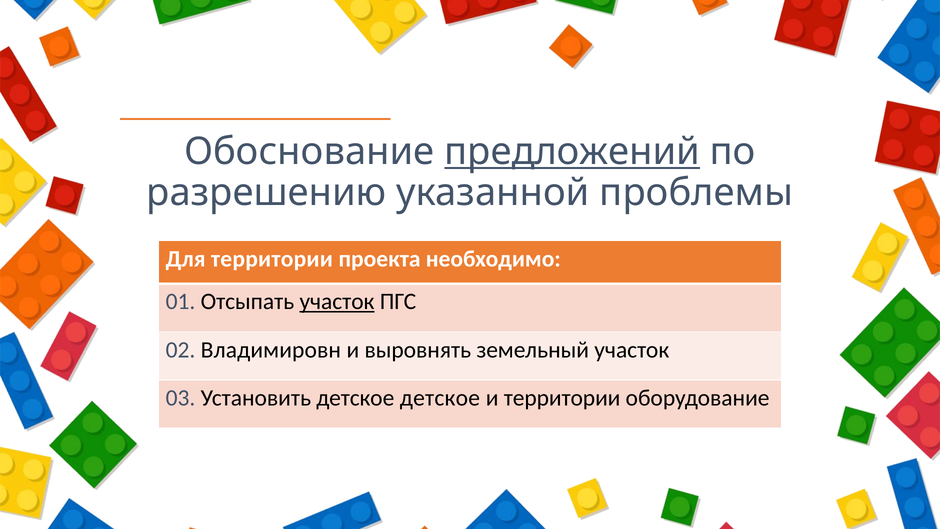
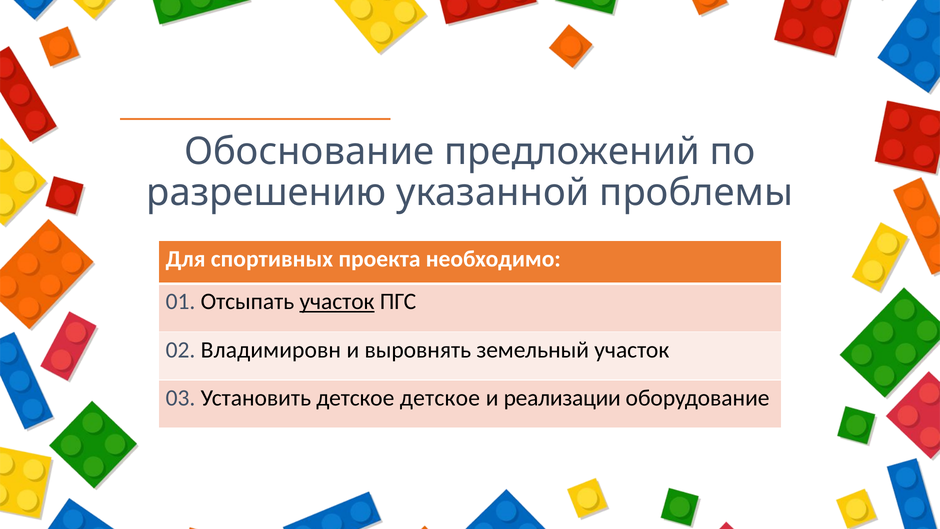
предложений underline: present -> none (572, 151)
Для территории: территории -> спортивных (272, 259)
и территории: территории -> реализации (562, 398)
